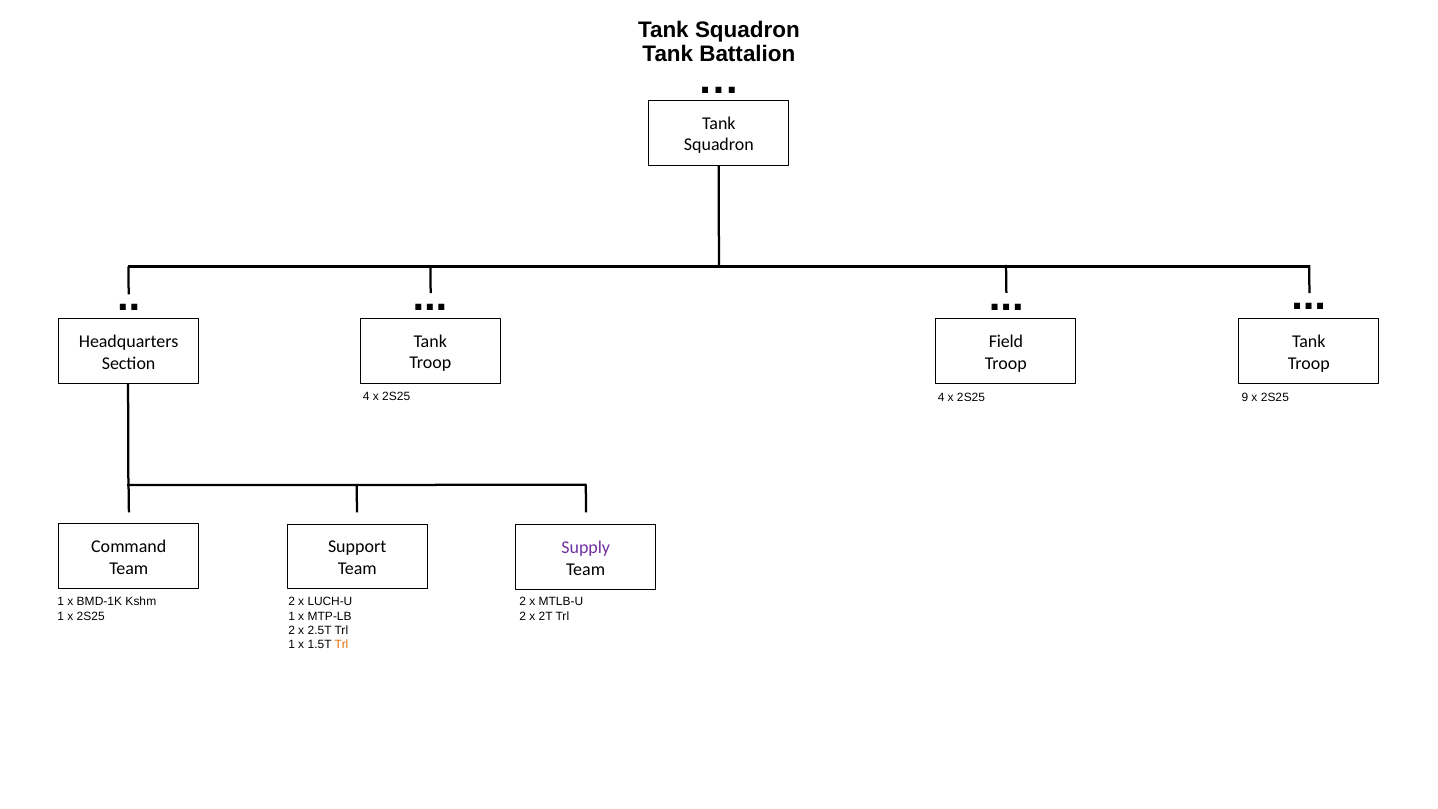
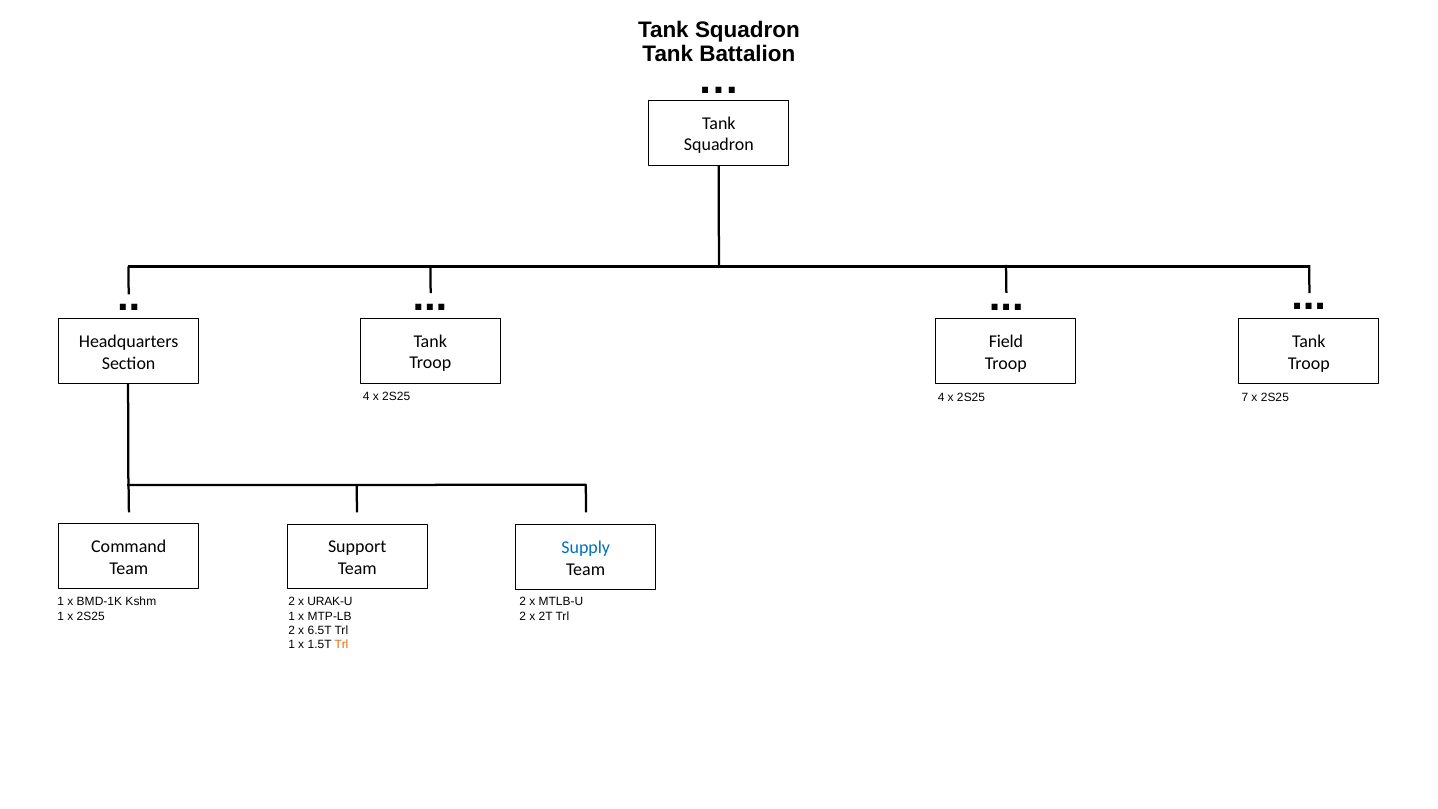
9: 9 -> 7 (1245, 397)
Supply colour: purple -> blue (586, 547)
LUCH-U: LUCH-U -> URAK-U (330, 602)
2.5T: 2.5T -> 6.5T (320, 631)
